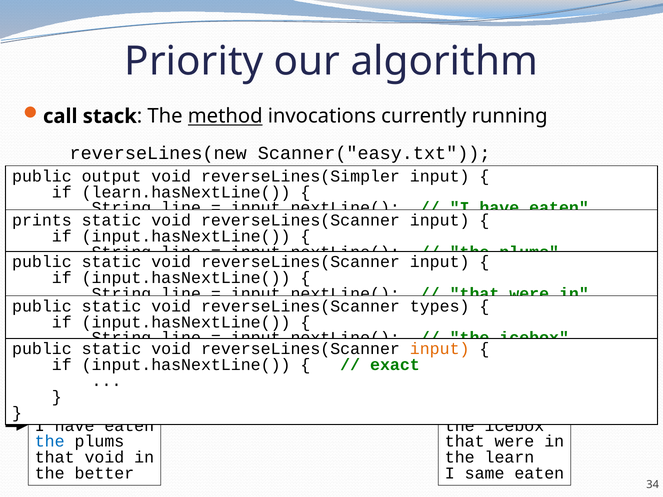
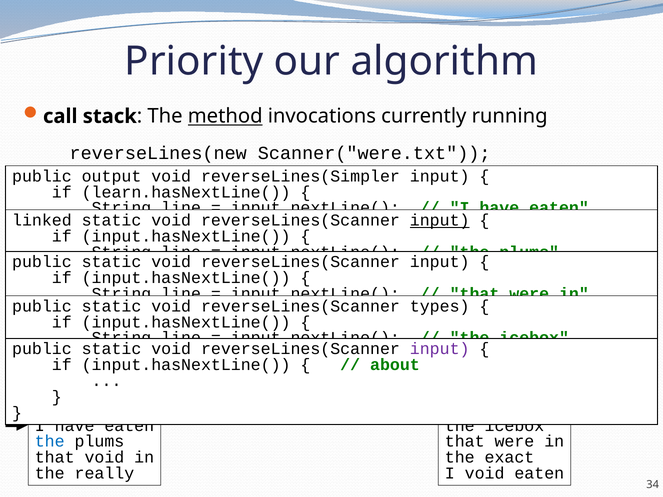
Scanner("easy.txt: Scanner("easy.txt -> Scanner("were.txt (374, 153)
prints: prints -> linked (42, 220)
input underline: none -> present (440, 220)
input colour: orange -> purple (440, 349)
exact: exact -> about (395, 365)
learn: learn -> exact (509, 458)
better: better -> really (104, 474)
I same: same -> void (485, 474)
